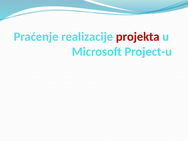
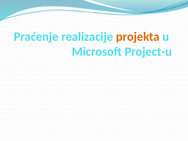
projekta colour: red -> orange (138, 37)
